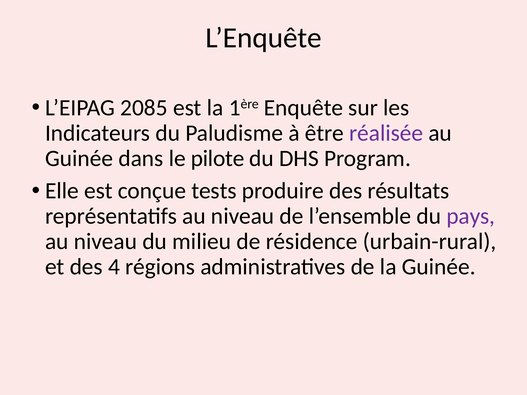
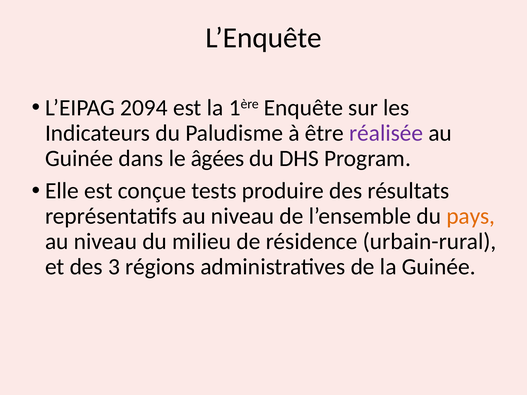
2085: 2085 -> 2094 (144, 108)
pilote: pilote -> âgées (218, 158)
pays colour: purple -> orange (471, 216)
4: 4 -> 3 (114, 267)
